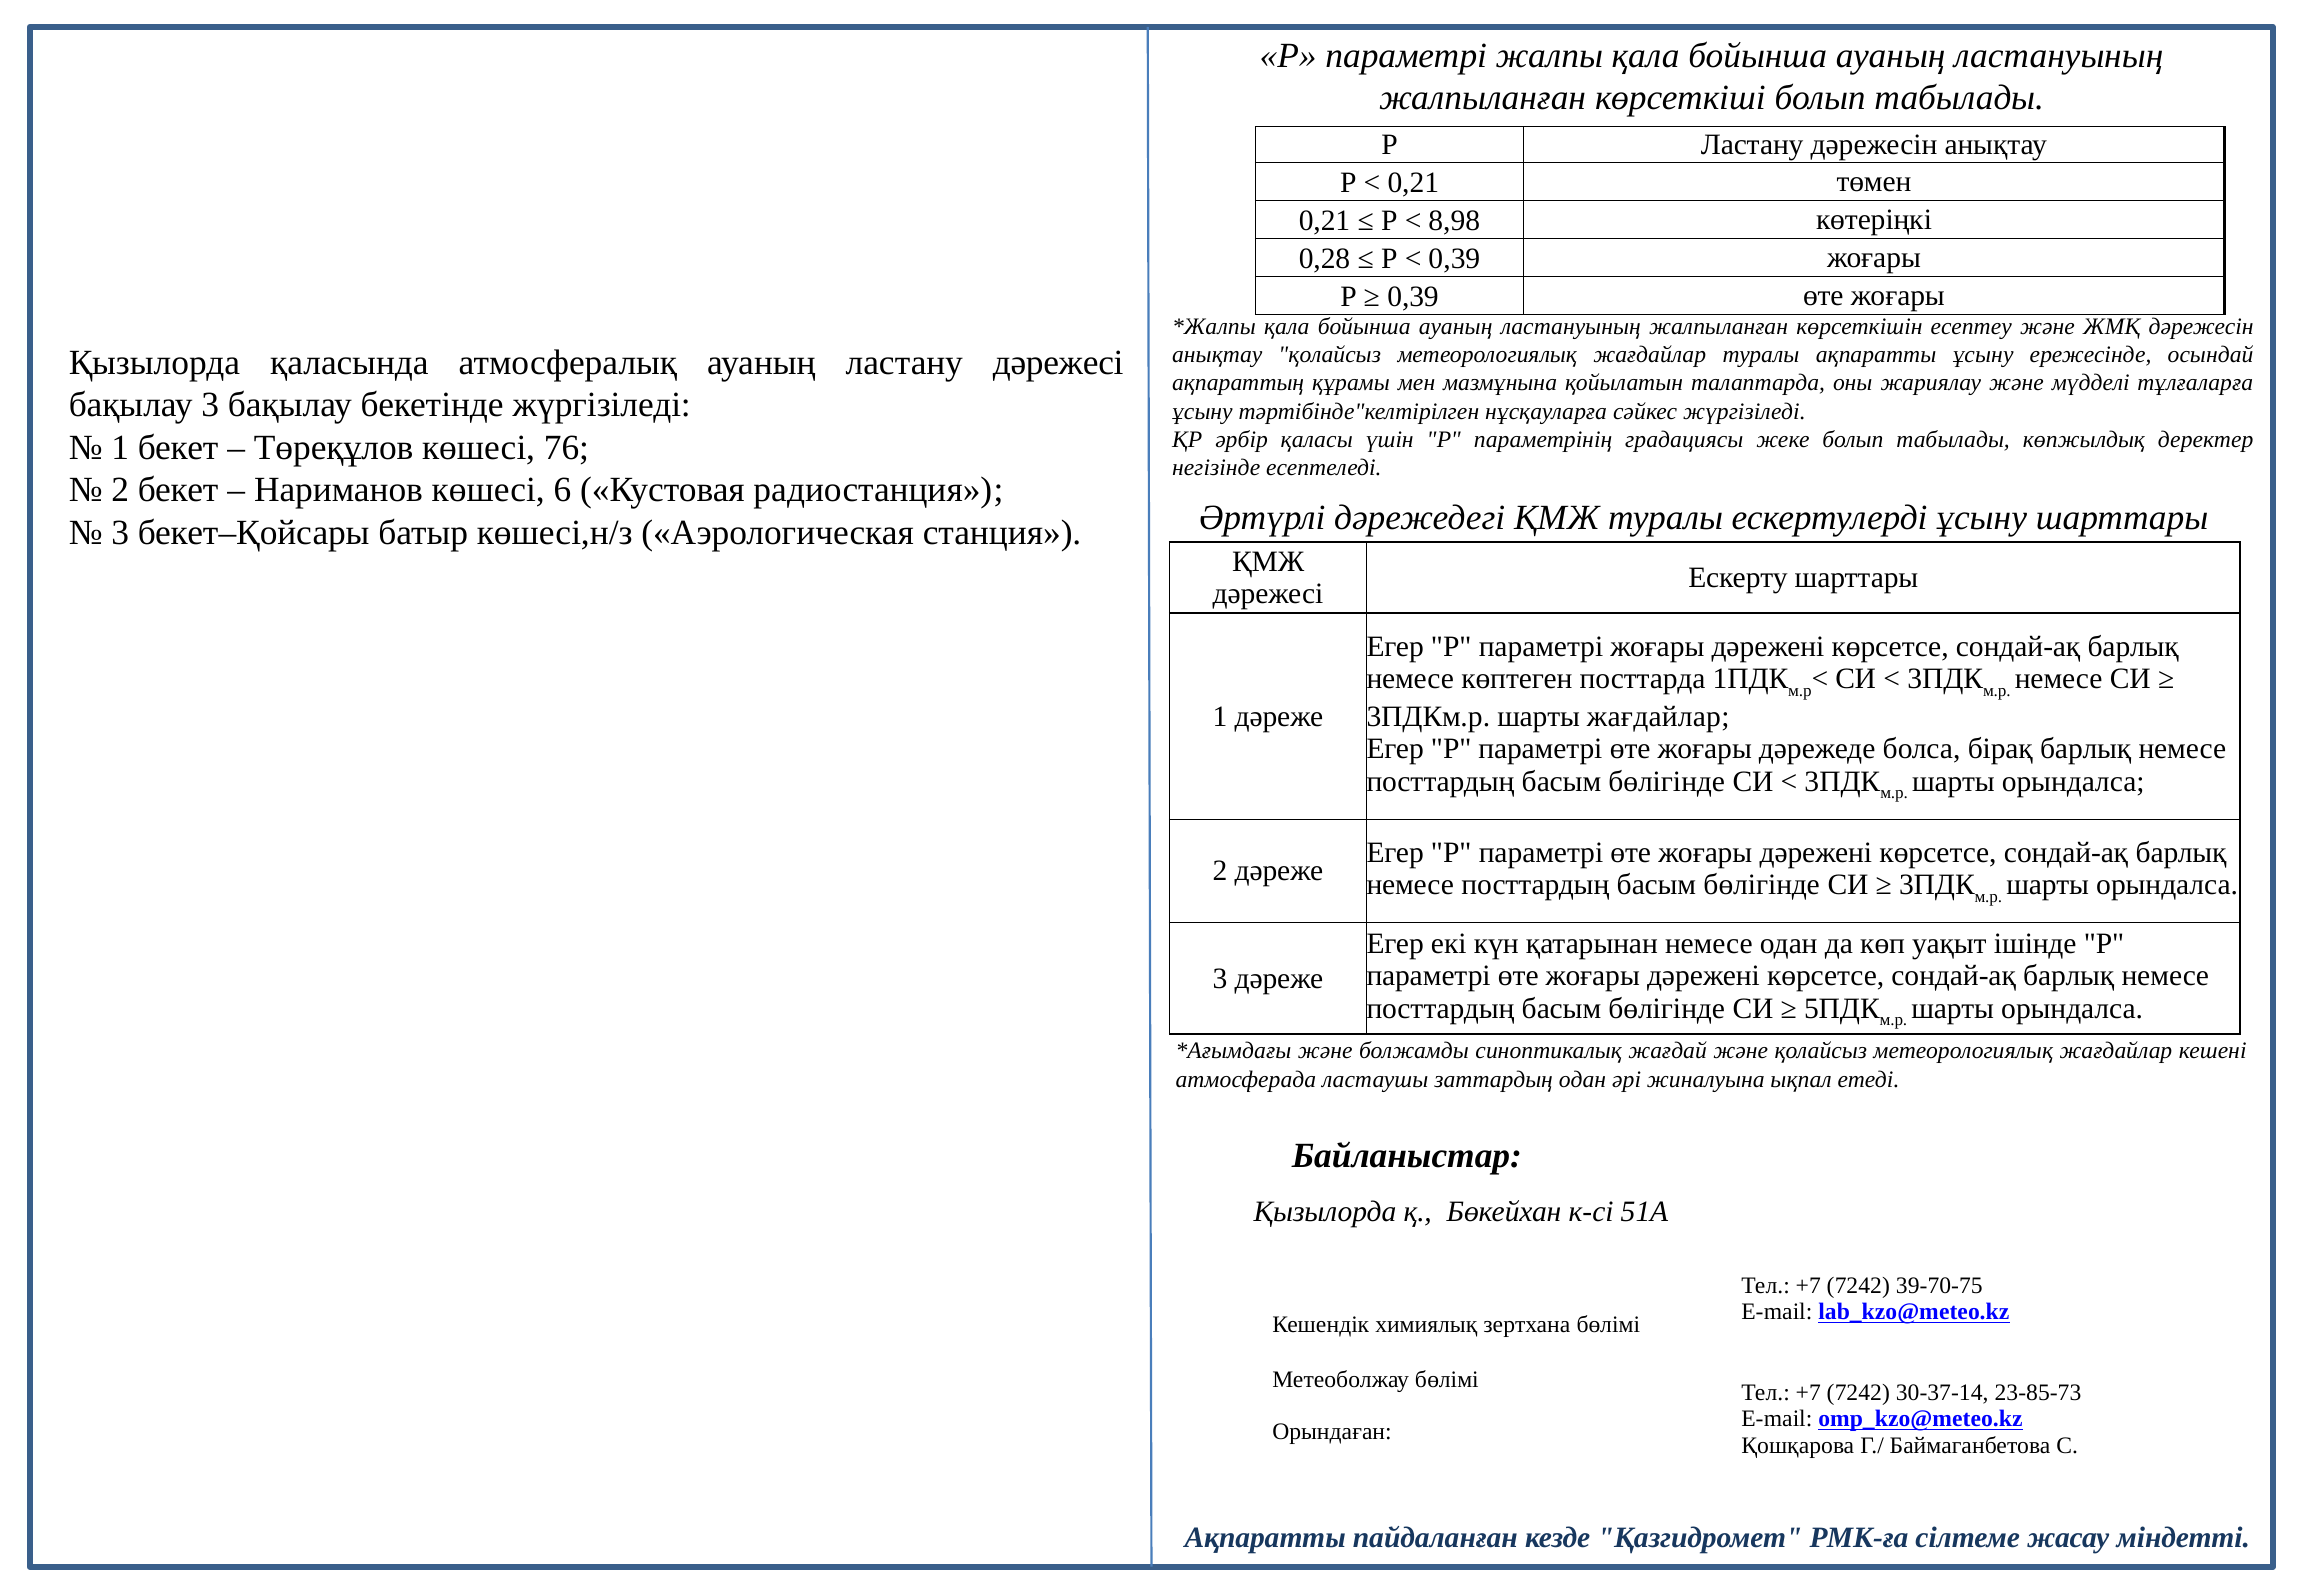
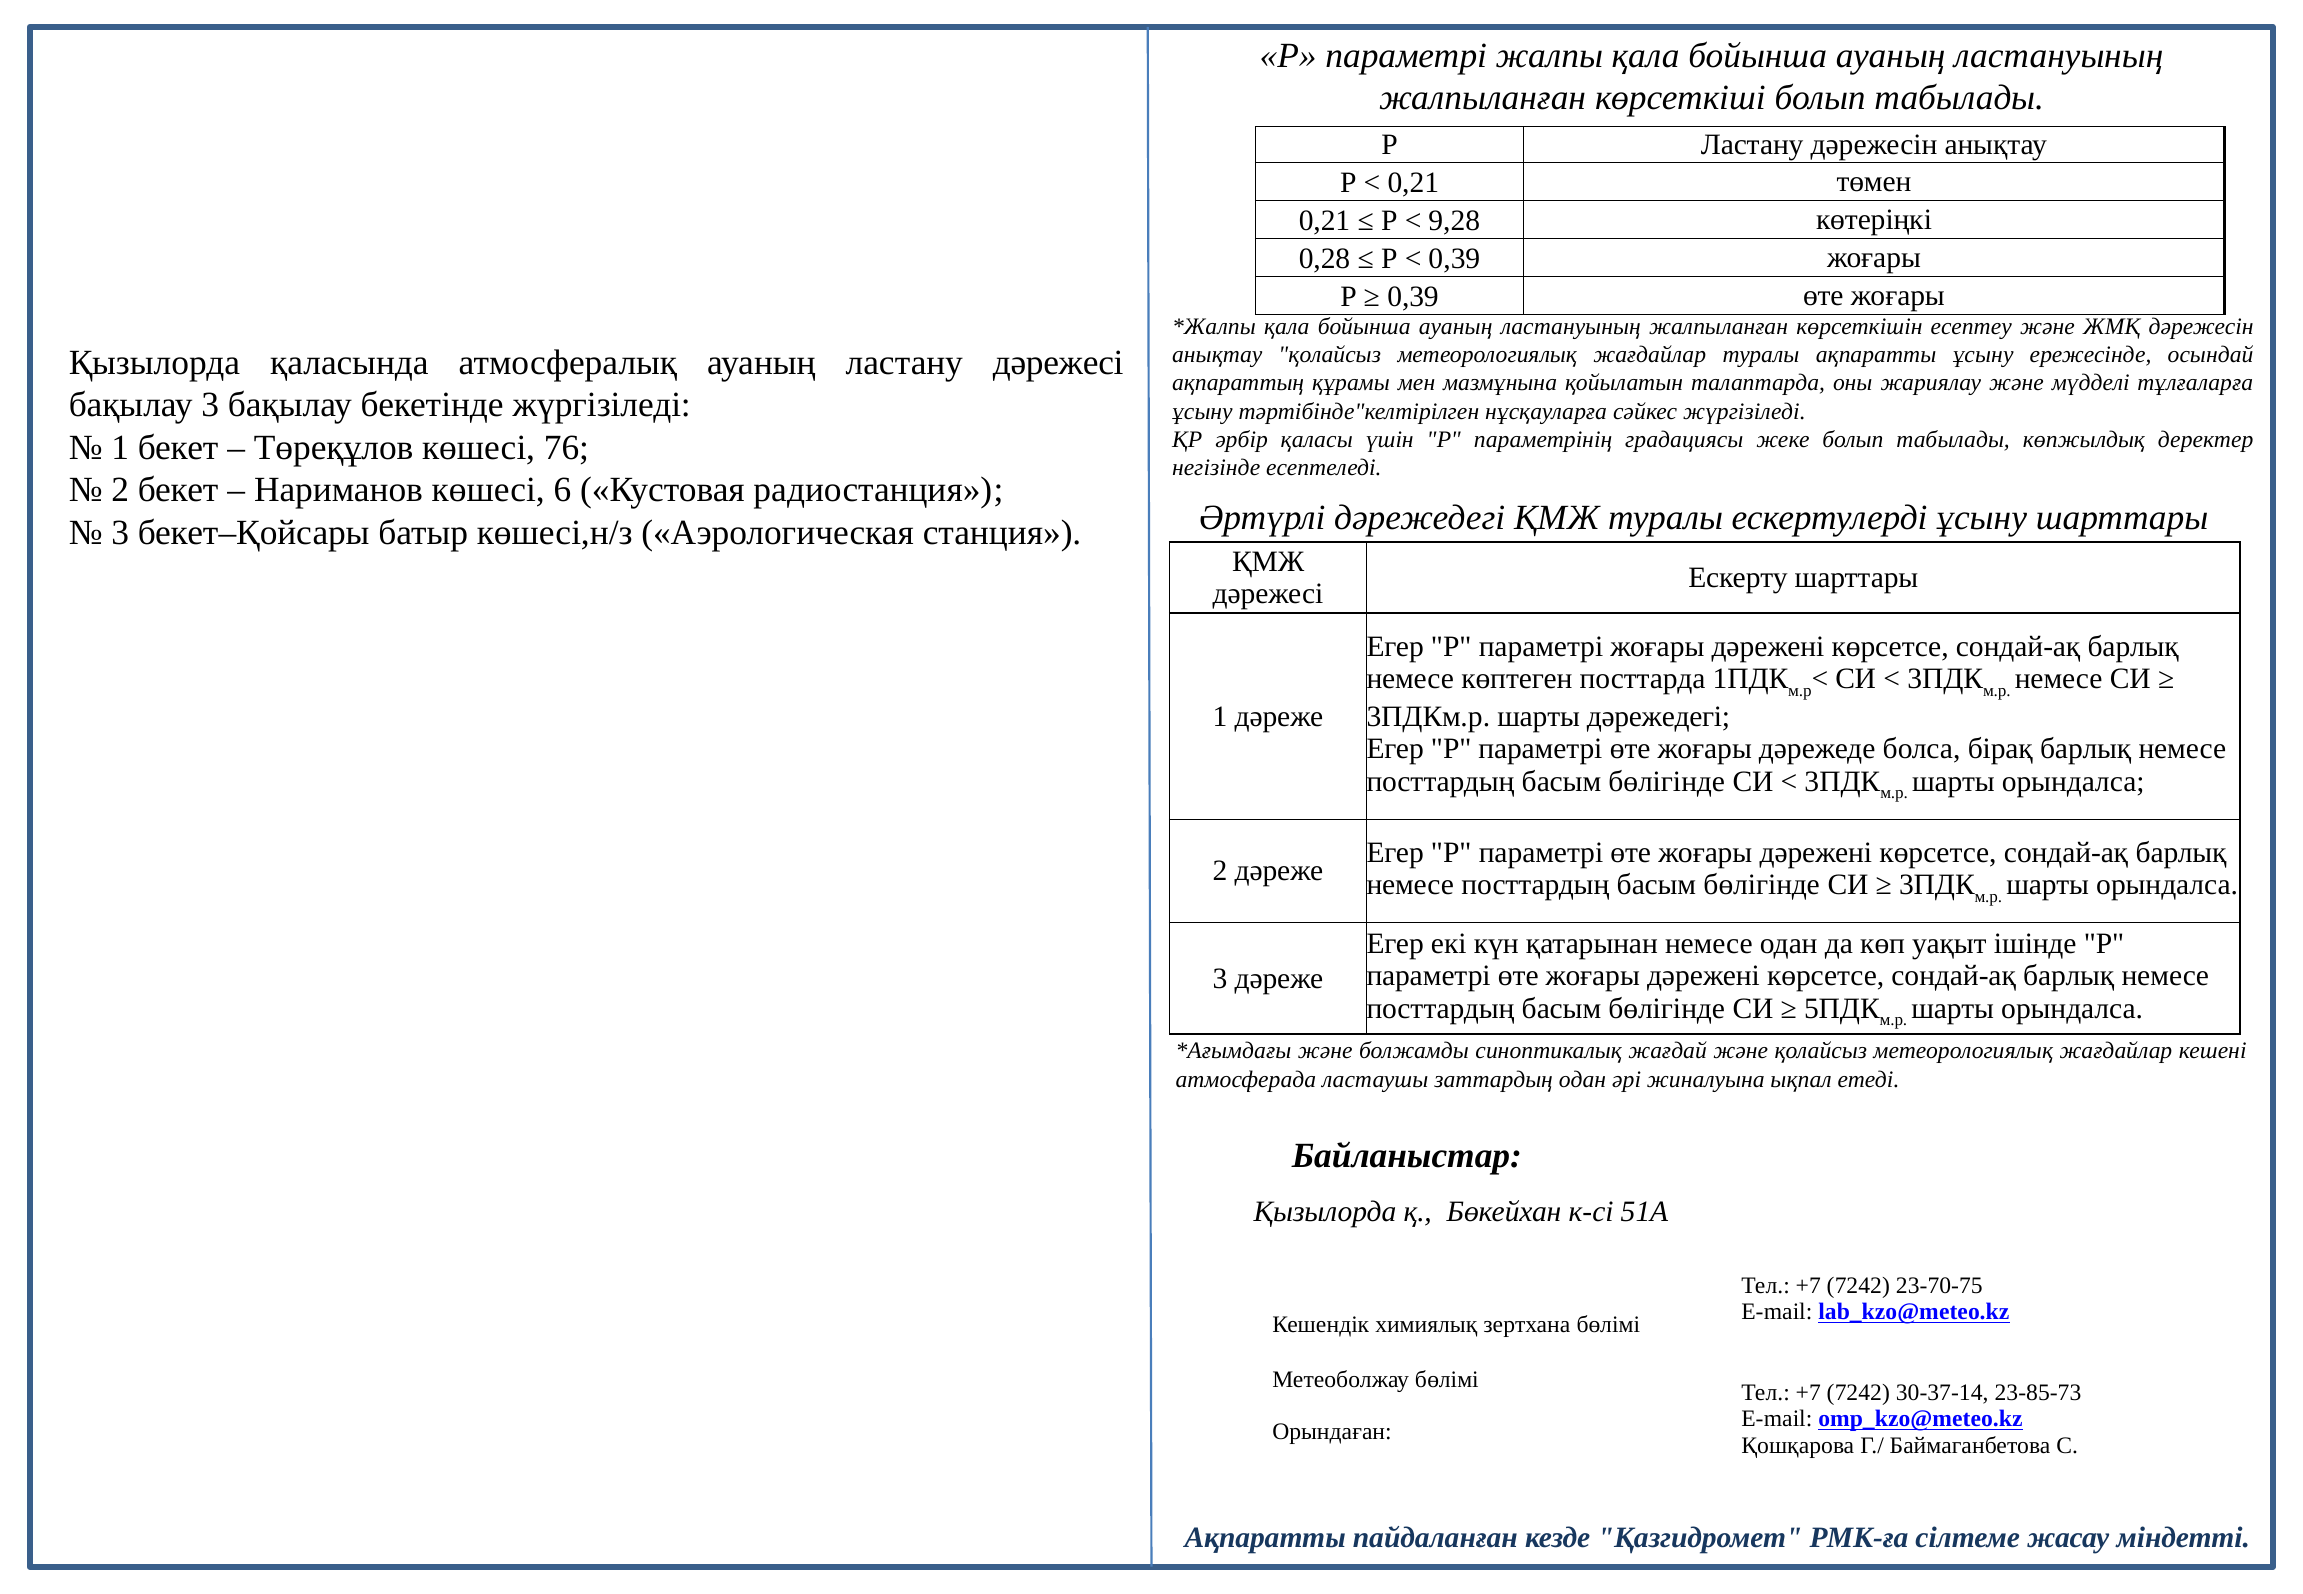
8,98: 8,98 -> 9,28 (1454, 221)
шарты жағдайлар: жағдайлар -> дәрежедегі (1658, 717)
39-70-75: 39-70-75 -> 23-70-75 (1939, 1286)
